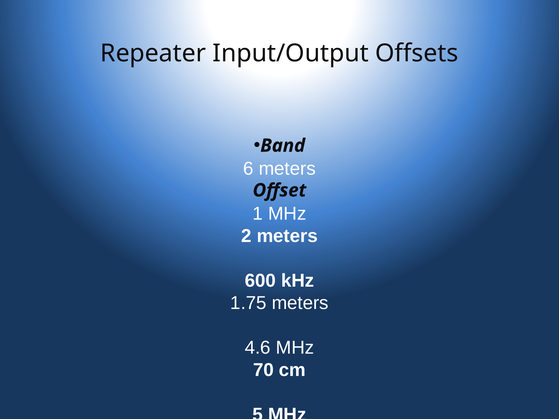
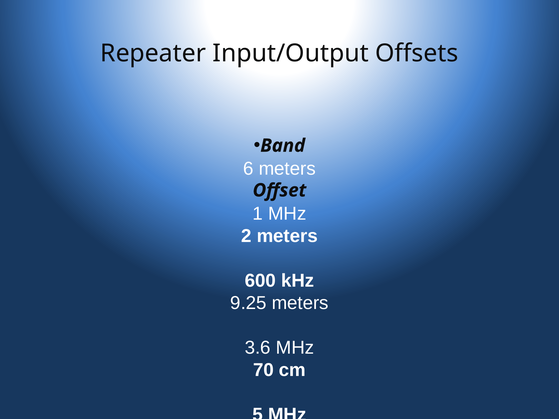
1.75: 1.75 -> 9.25 (248, 303)
4.6: 4.6 -> 3.6 (258, 348)
